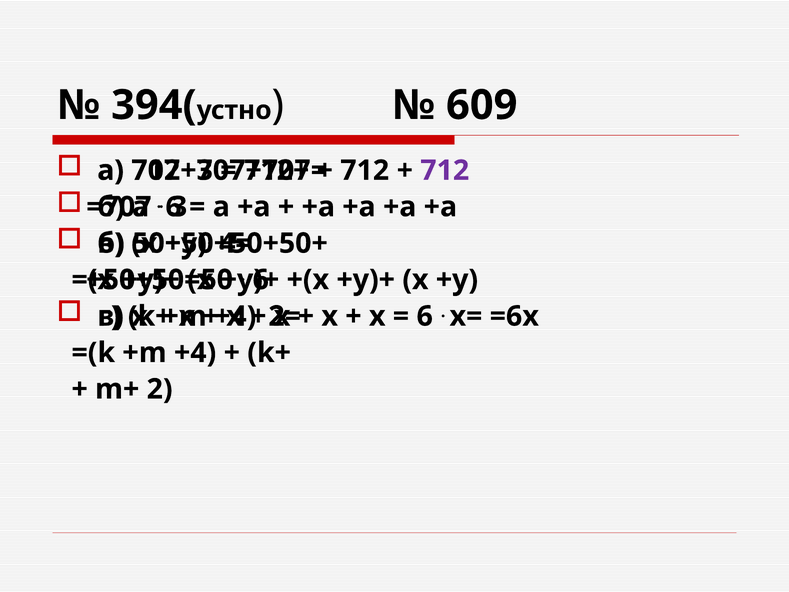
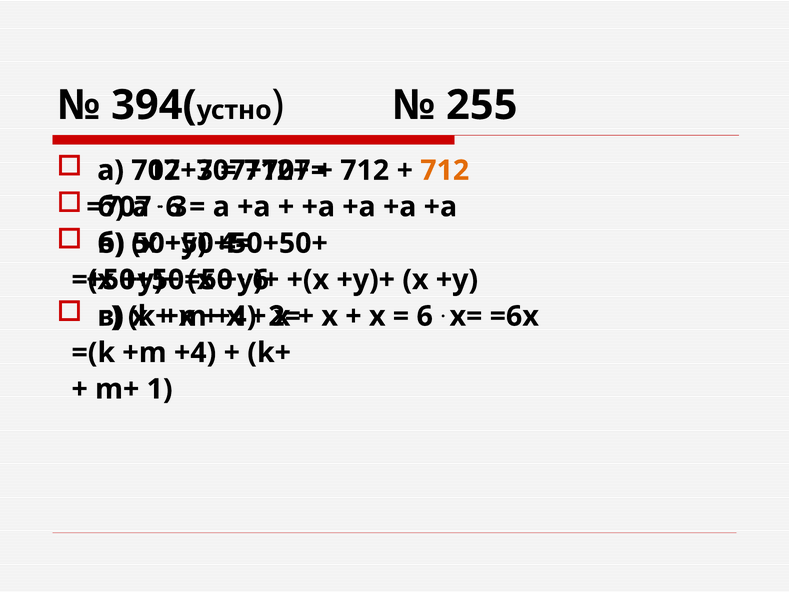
609: 609 -> 255 (482, 105)
712 colour: purple -> orange (445, 170)
2: 2 -> 1 (160, 389)
